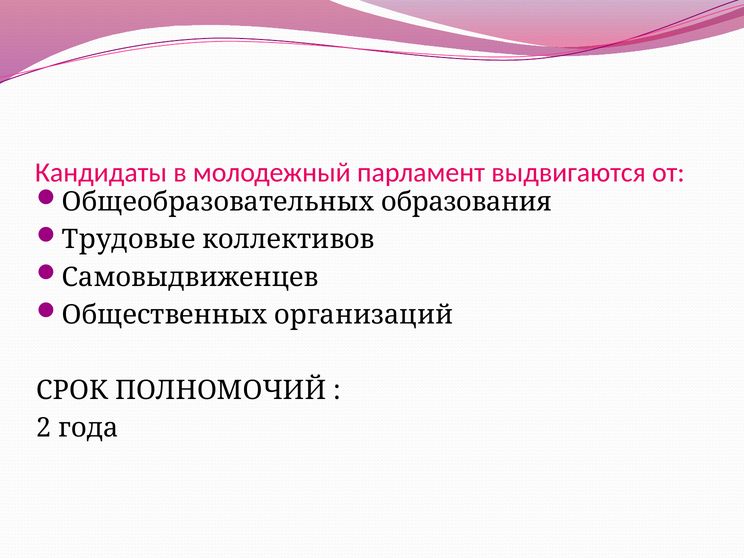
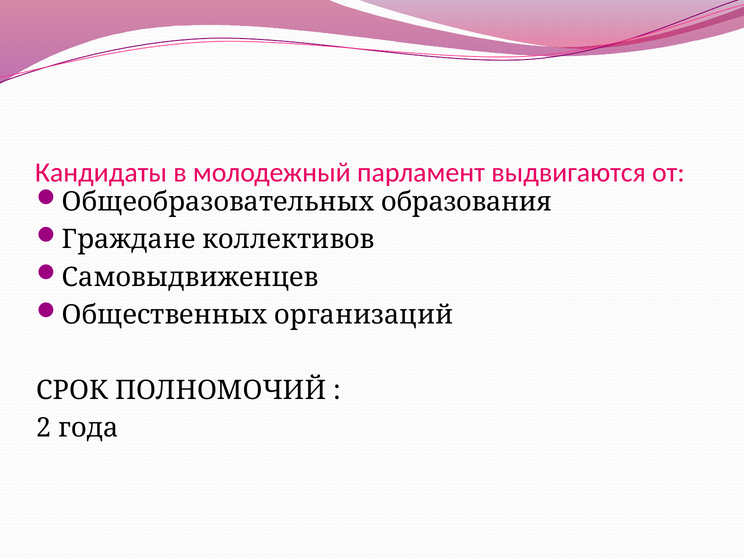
Трудовые: Трудовые -> Граждане (129, 240)
